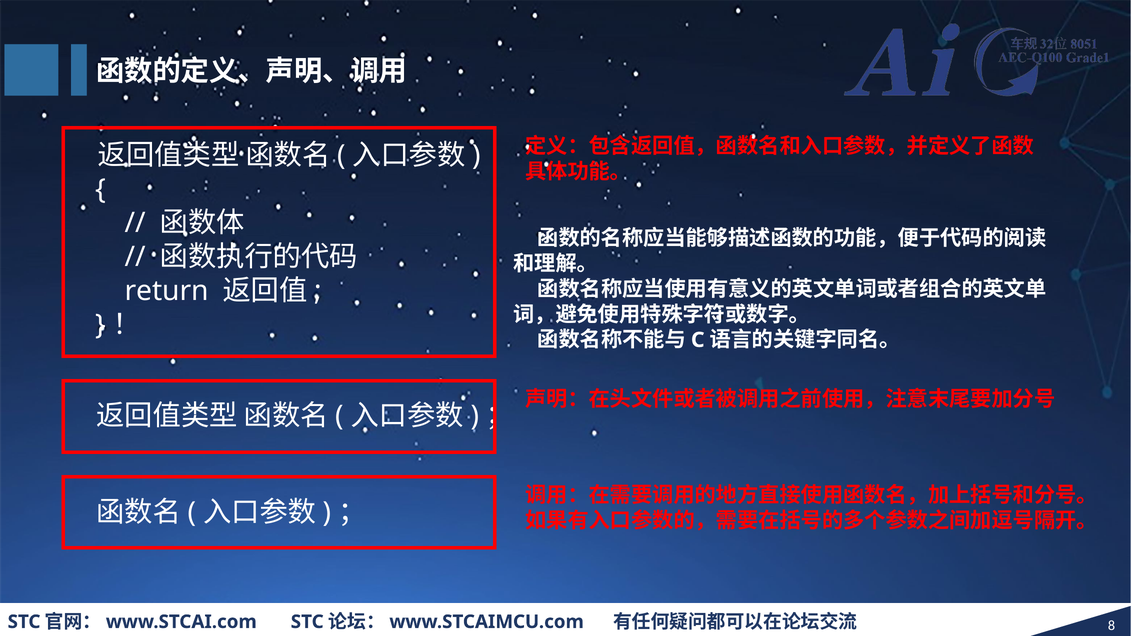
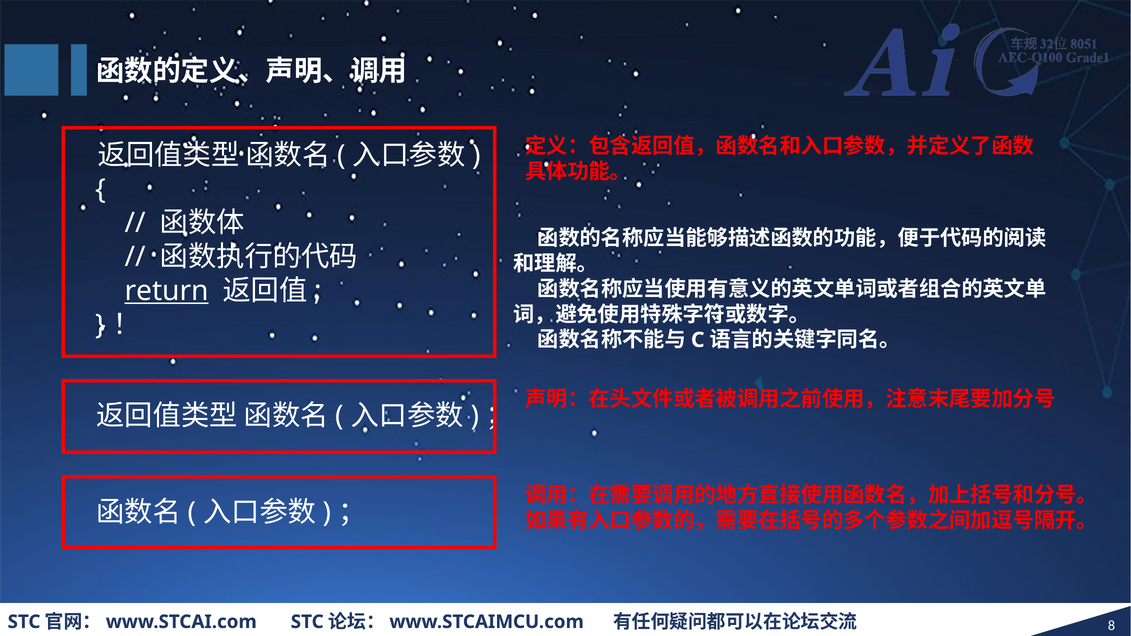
return underline: none -> present (167, 291)
